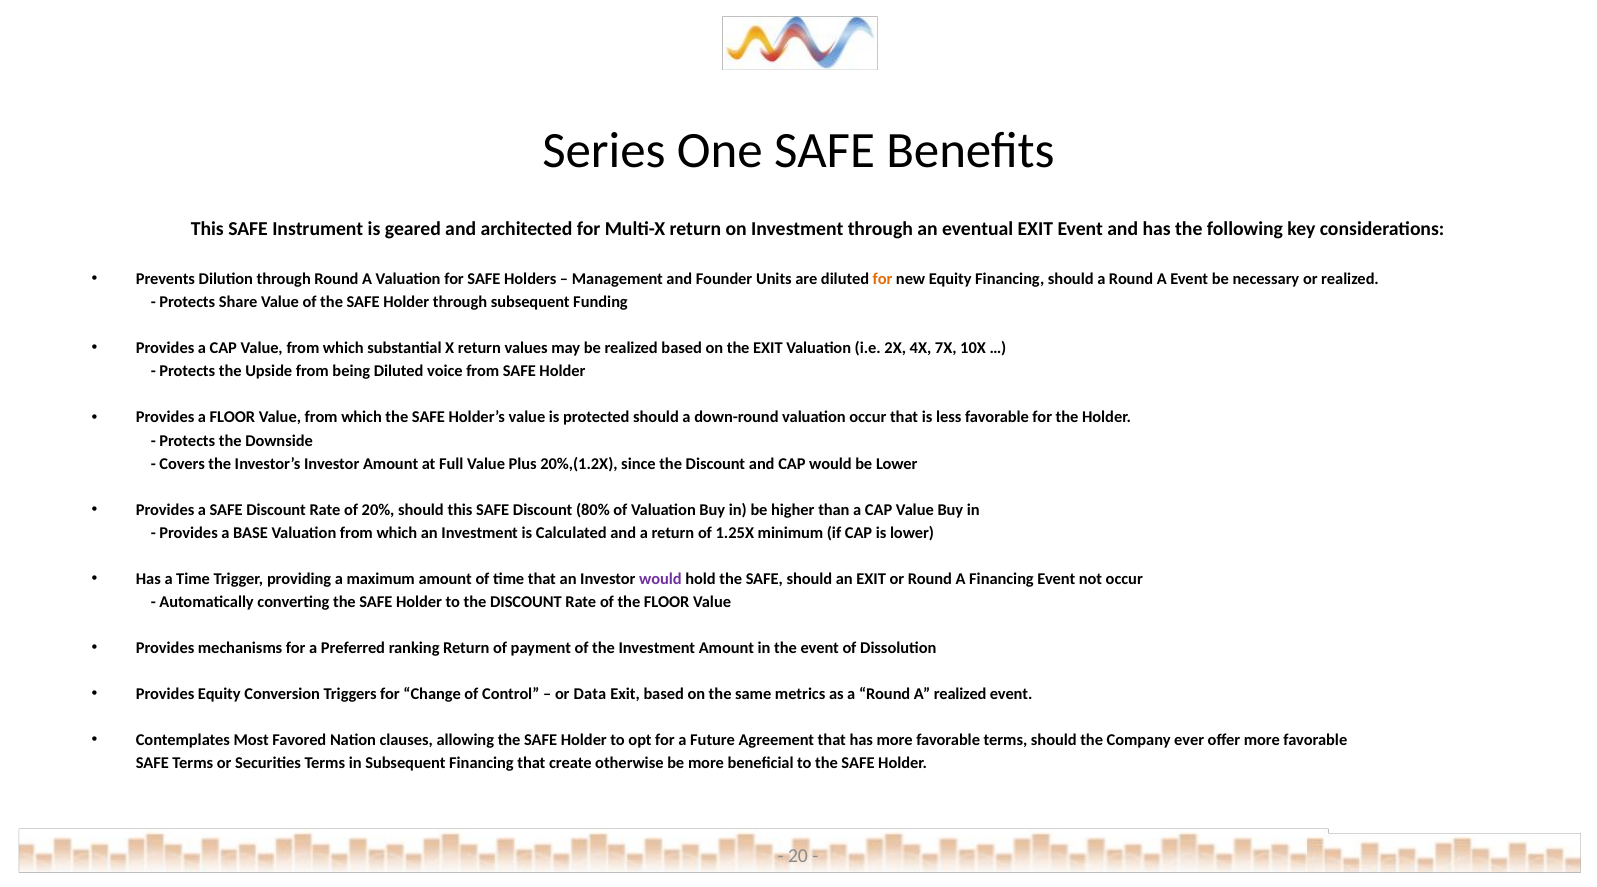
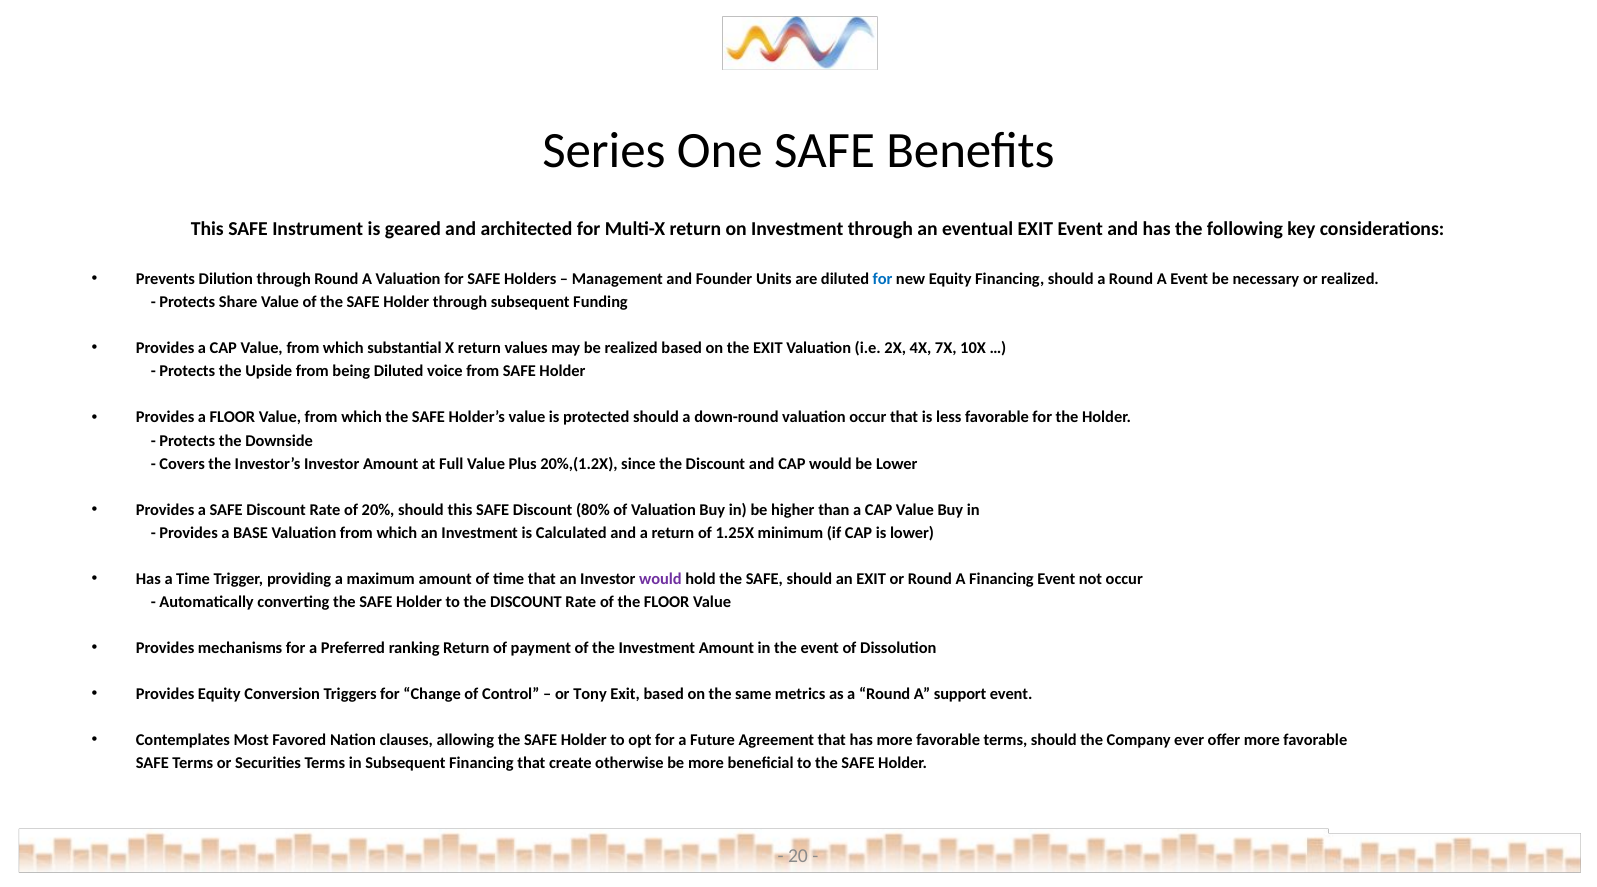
for colour: orange -> blue (883, 279)
Data: Data -> Tony (590, 694)
A realized: realized -> support (960, 694)
